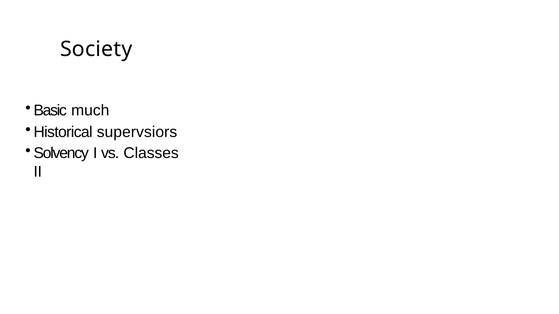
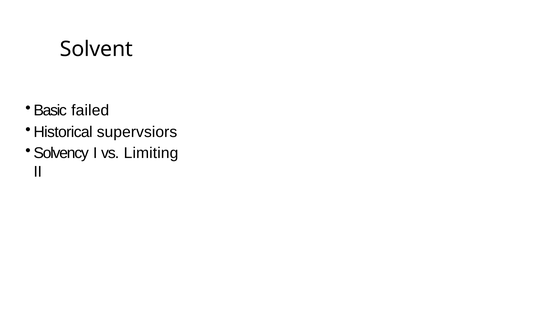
Society: Society -> Solvent (96, 49)
much: much -> failed (90, 111)
Classes: Classes -> Limiting (151, 153)
